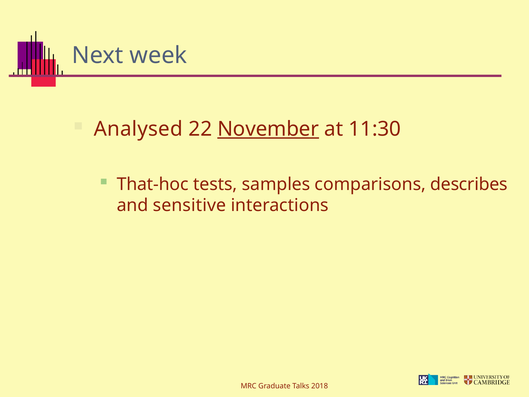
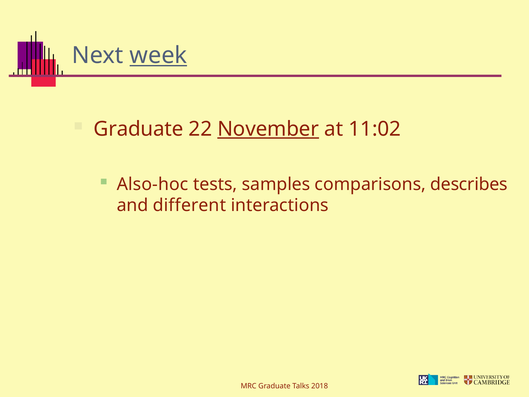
week underline: none -> present (158, 55)
Analysed: Analysed -> Graduate (139, 129)
11:30: 11:30 -> 11:02 (375, 129)
That-hoc: That-hoc -> Also-hoc (153, 184)
sensitive: sensitive -> different (189, 205)
